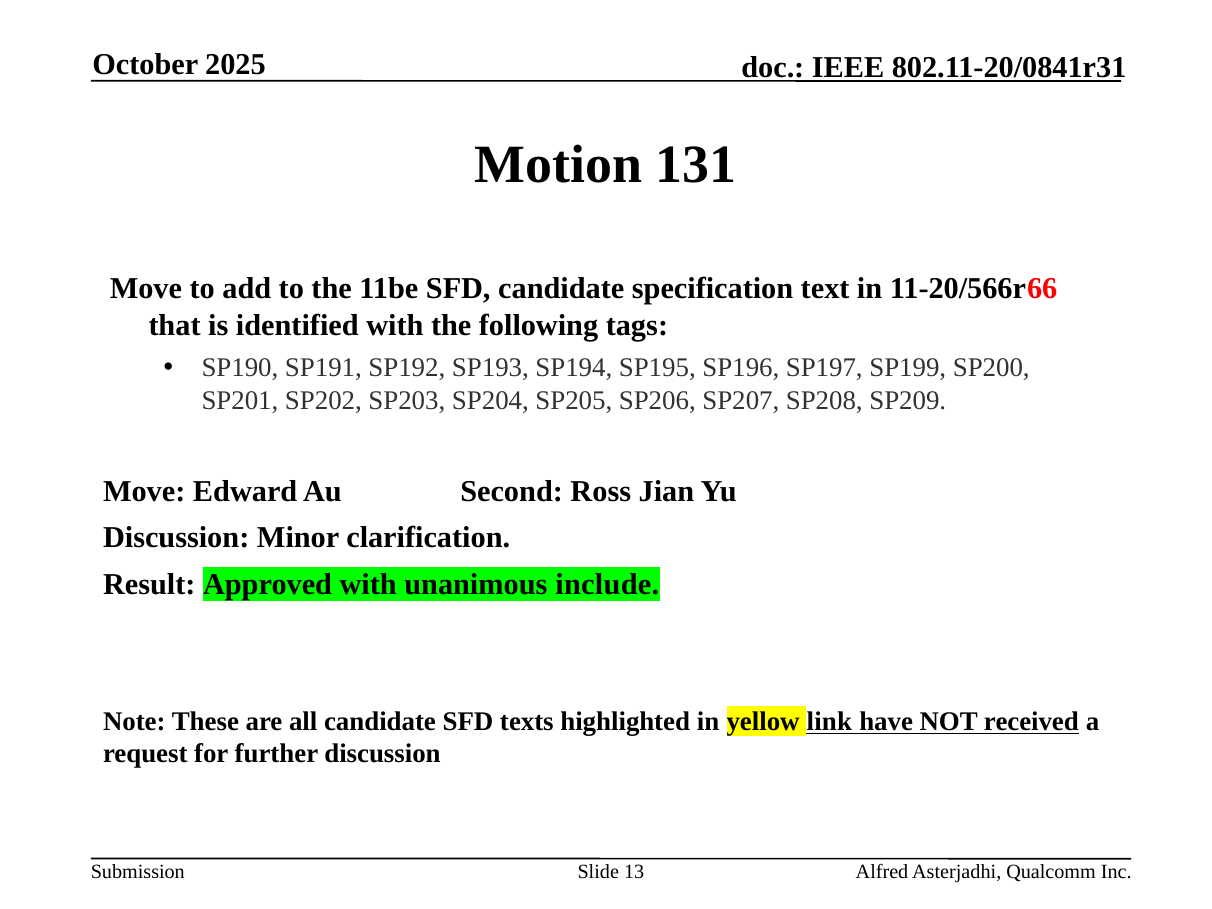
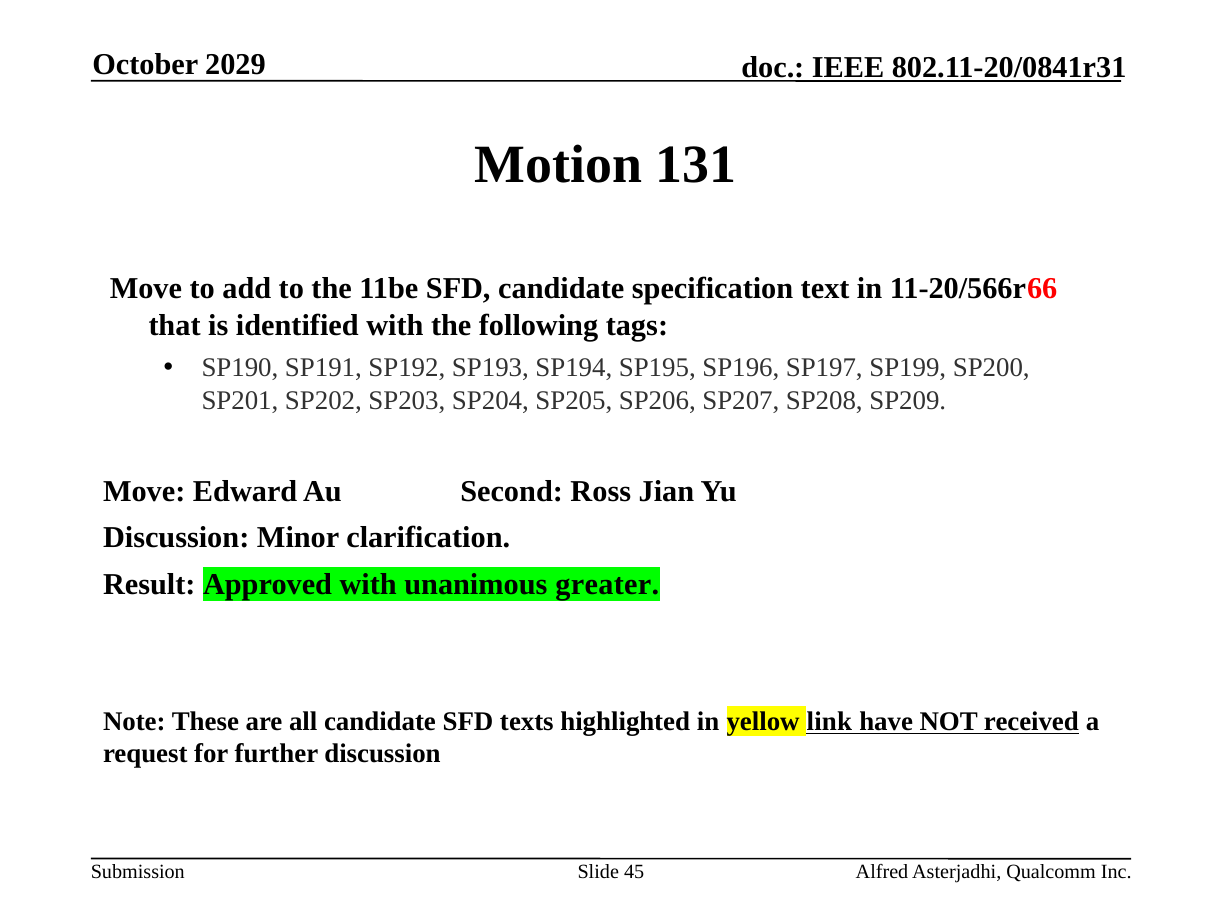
2025: 2025 -> 2029 (235, 64)
include: include -> greater (607, 584)
13: 13 -> 45 (634, 872)
